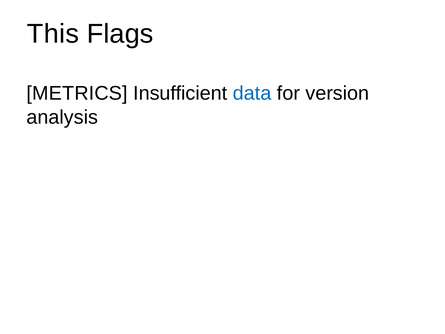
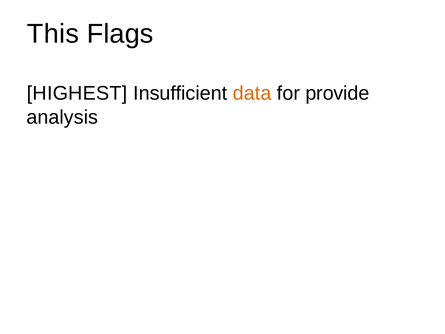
METRICS: METRICS -> HIGHEST (77, 93)
data colour: blue -> orange (252, 93)
version: version -> provide (337, 93)
